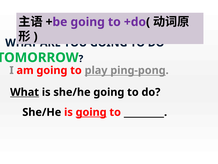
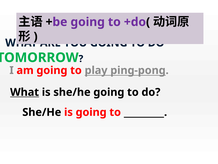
going underline: present -> none (91, 112)
